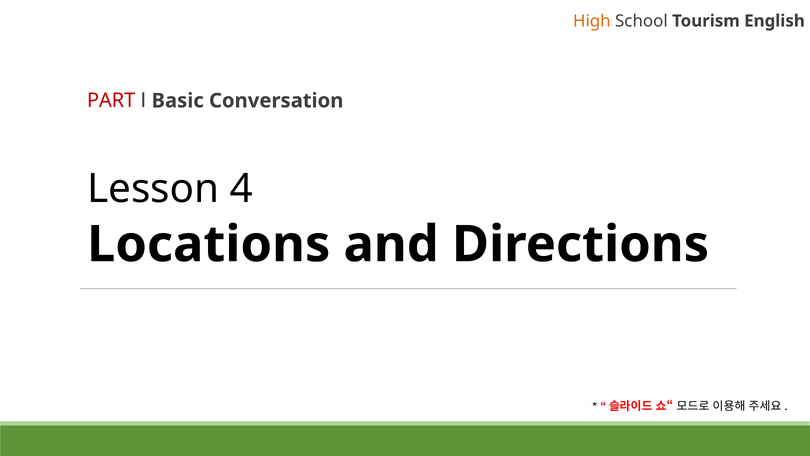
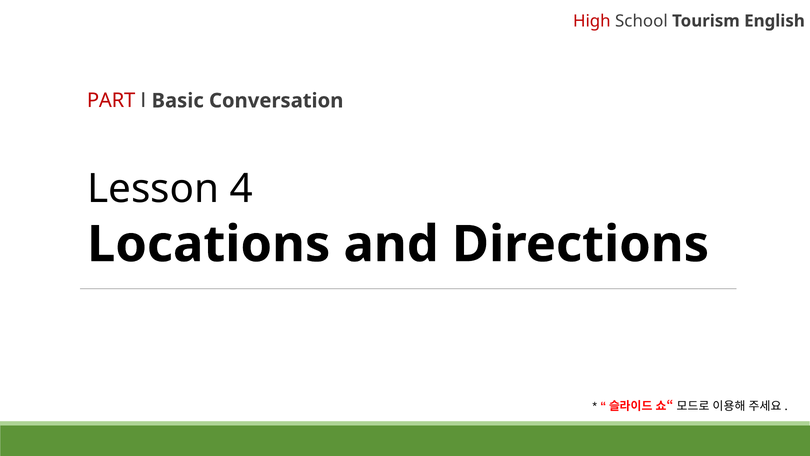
High colour: orange -> red (592, 21)
